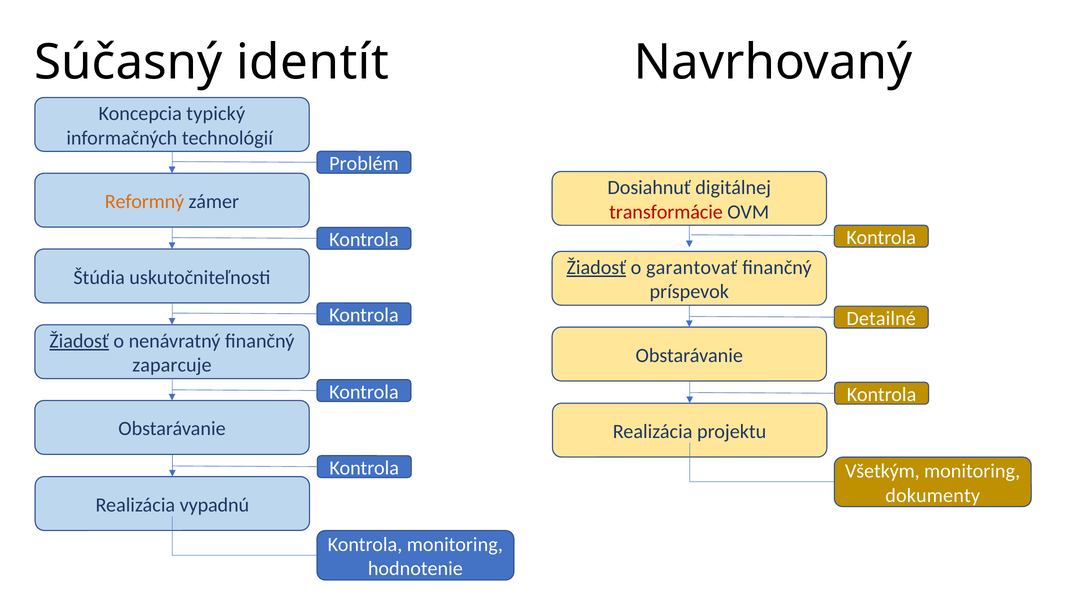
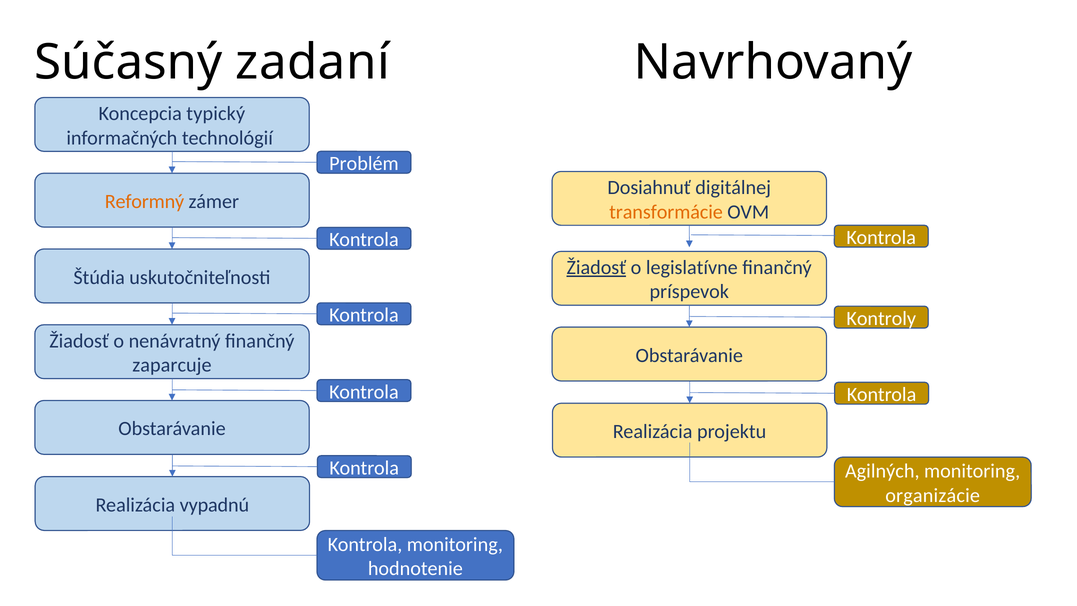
identít: identít -> zadaní (313, 63)
transformácie colour: red -> orange (666, 212)
garantovať: garantovať -> legislatívne (692, 267)
Detailné: Detailné -> Kontroly (881, 318)
Žiadosť underline: present -> none (79, 341)
Všetkým: Všetkým -> Agilných (882, 471)
dokumenty: dokumenty -> organizácie (933, 495)
